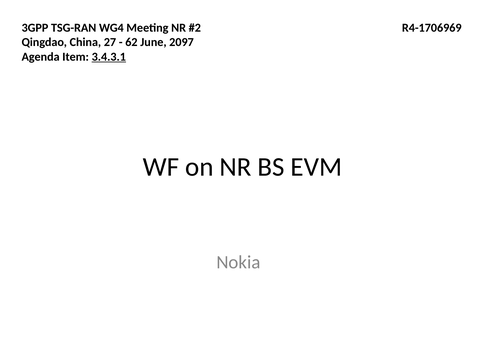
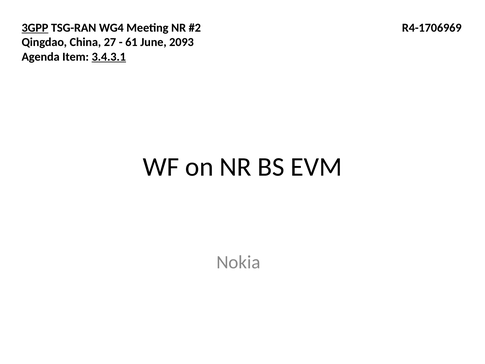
3GPP underline: none -> present (35, 28)
62: 62 -> 61 (131, 42)
2097: 2097 -> 2093 (182, 42)
